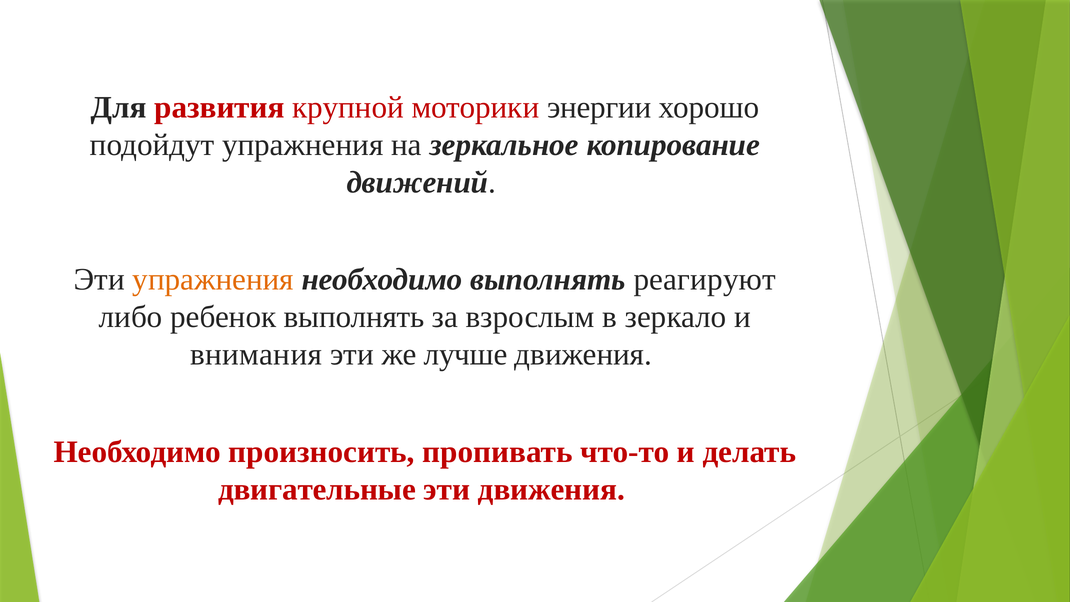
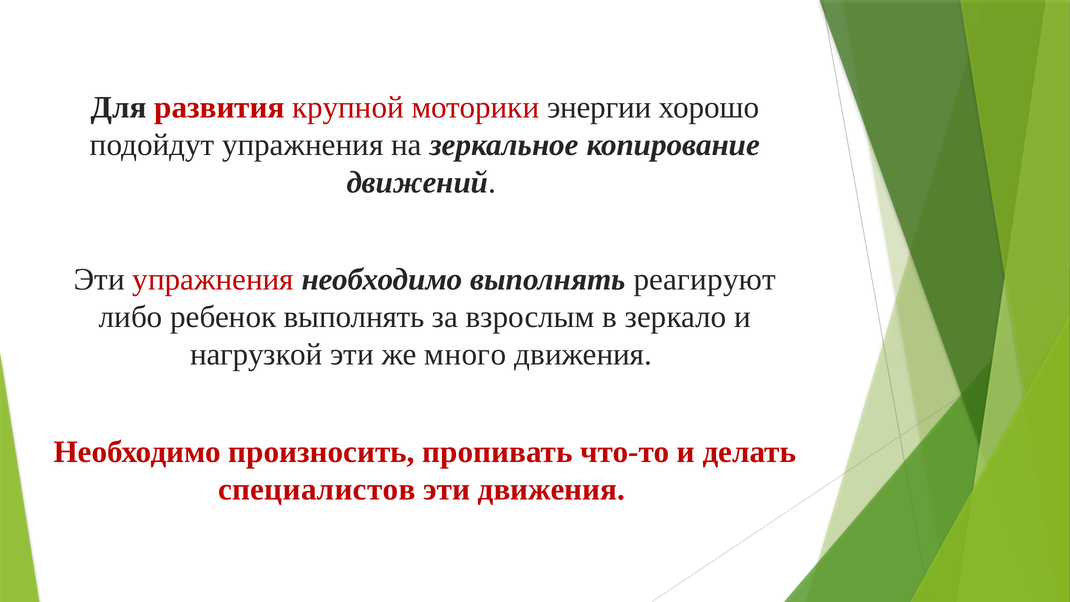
упражнения colour: orange -> red (213, 279)
внимания: внимания -> нагрузкой (256, 354)
лучше: лучше -> много (465, 354)
двигательные: двигательные -> специалистов (317, 489)
